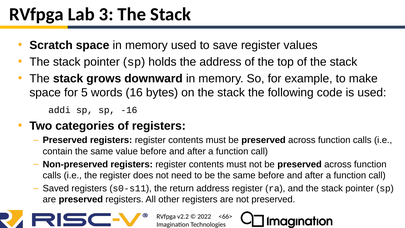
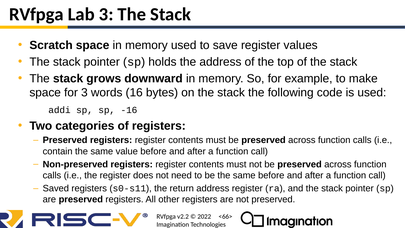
for 5: 5 -> 3 (84, 93)
